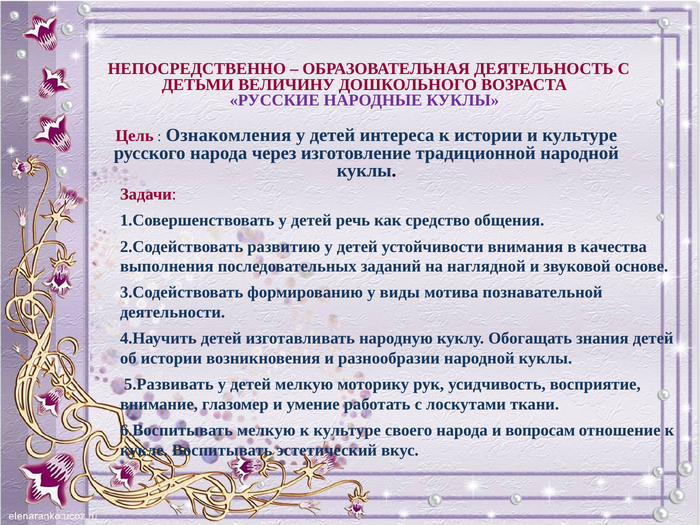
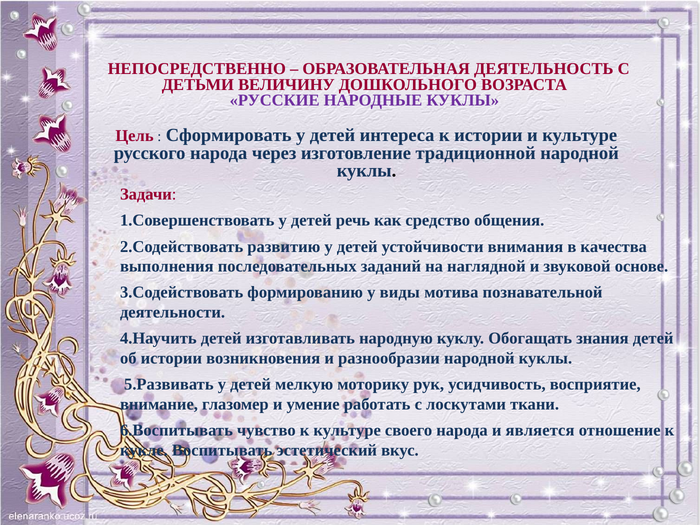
Ознакомления: Ознакомления -> Сформировать (229, 135)
6.Воспитывать мелкую: мелкую -> чувство (266, 430)
вопросам: вопросам -> является (540, 430)
